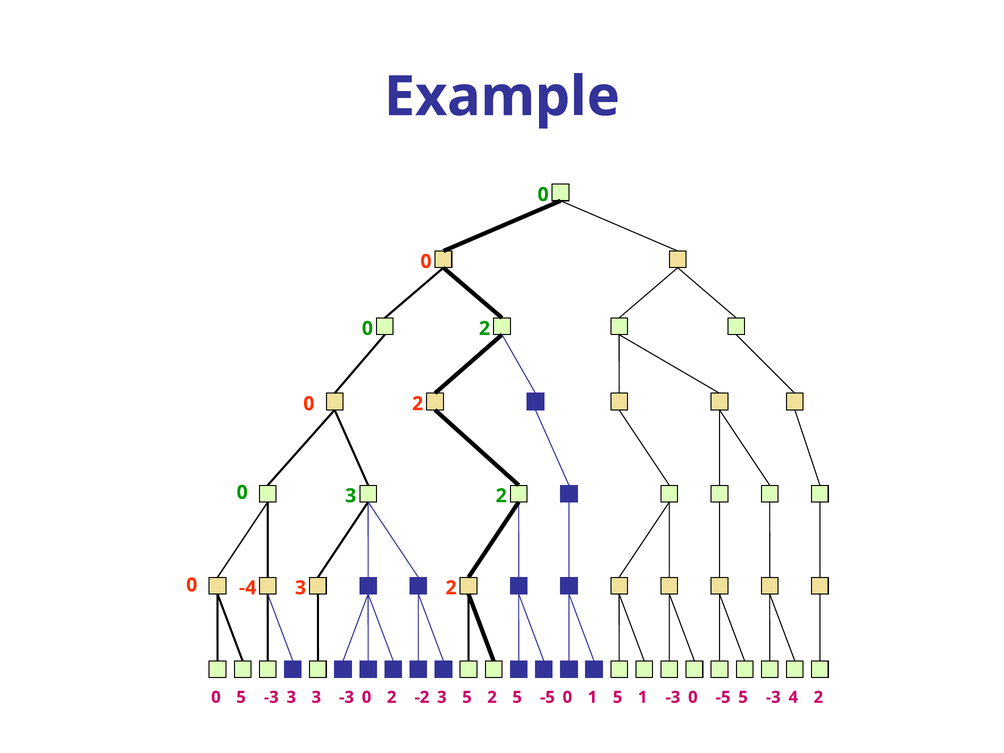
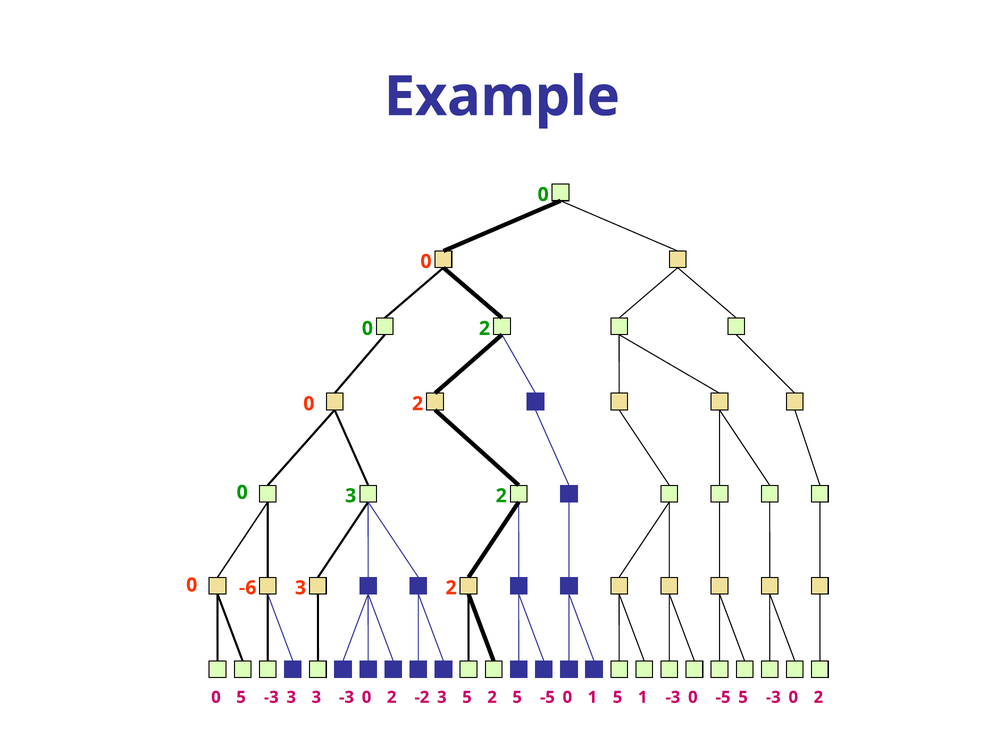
-4: -4 -> -6 (248, 588)
4: 4 -> 0 (793, 697)
